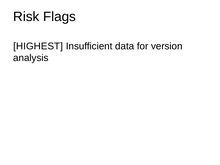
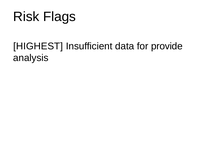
version: version -> provide (167, 46)
